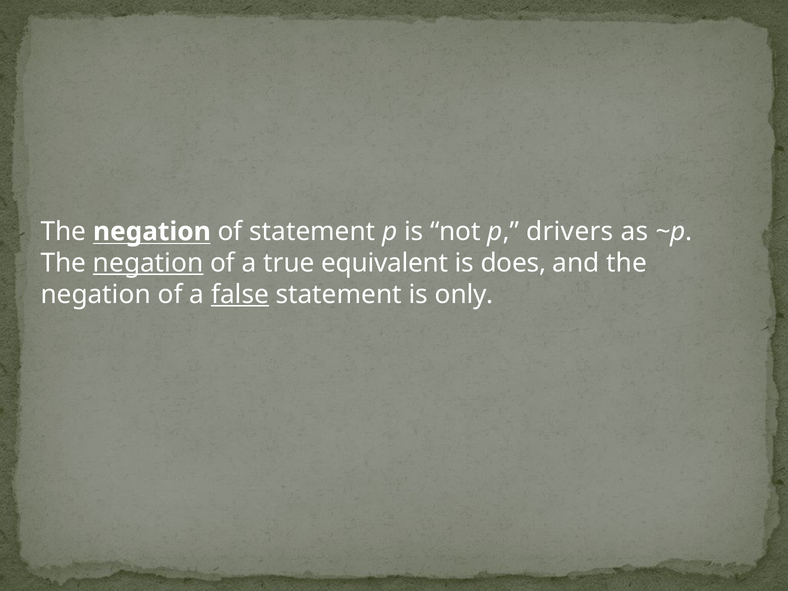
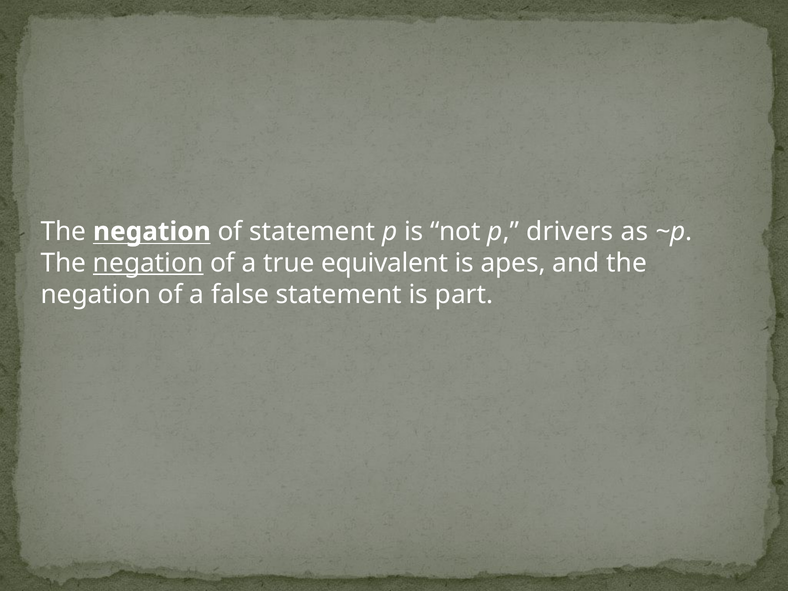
does: does -> apes (513, 263)
false underline: present -> none (240, 295)
only: only -> part (464, 295)
